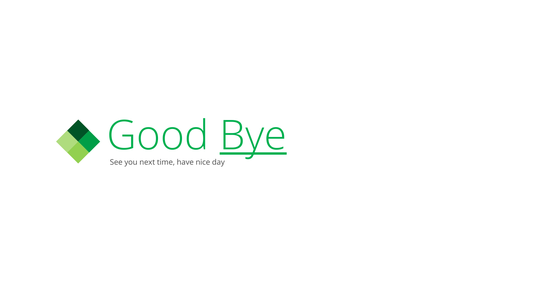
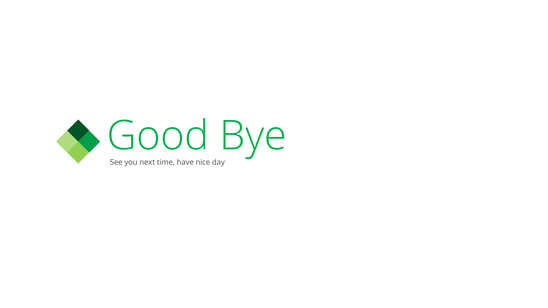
Bye underline: present -> none (253, 136)
